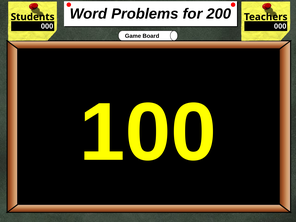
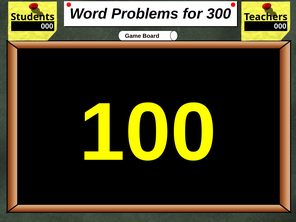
200: 200 -> 300 (219, 14)
